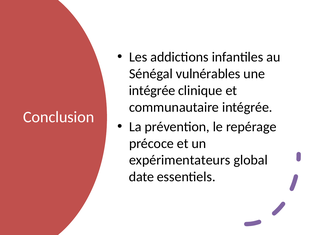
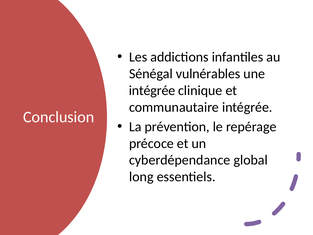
expérimentateurs: expérimentateurs -> cyberdépendance (180, 160)
date: date -> long (141, 177)
